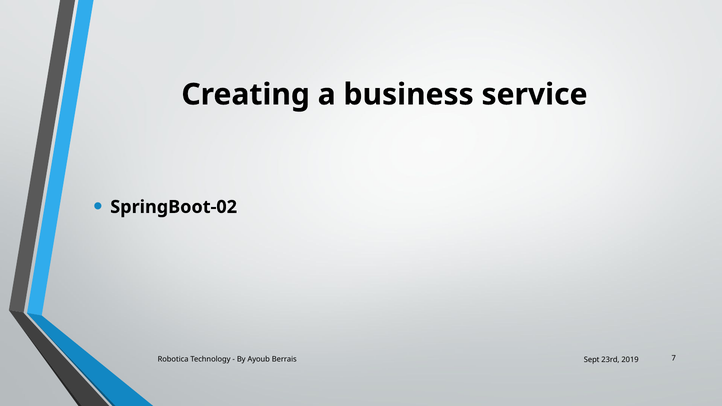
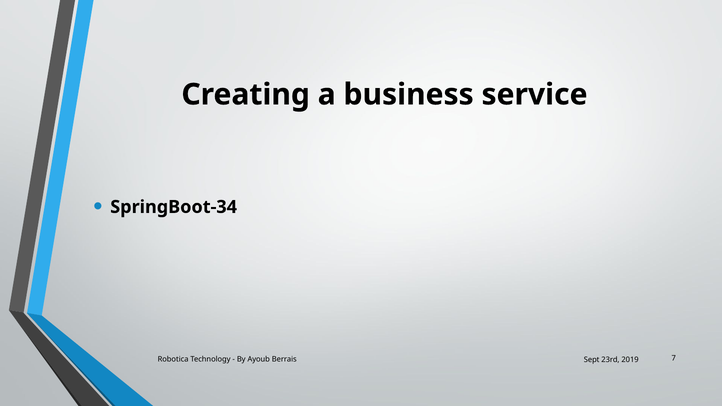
SpringBoot-02: SpringBoot-02 -> SpringBoot-34 (174, 207)
